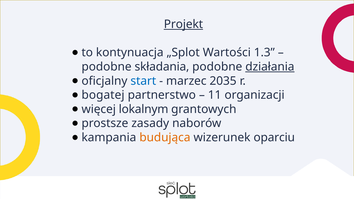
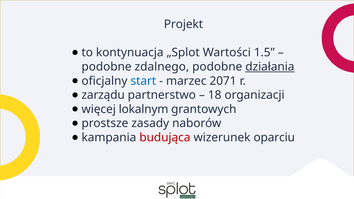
Projekt underline: present -> none (183, 24)
1.3: 1.3 -> 1.5 (264, 53)
składania: składania -> zdalnego (162, 67)
2035: 2035 -> 2071 (223, 81)
bogatej: bogatej -> zarządu (103, 95)
11: 11 -> 18 (215, 95)
budująca colour: orange -> red (165, 138)
